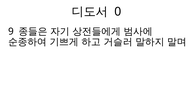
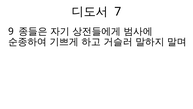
0: 0 -> 7 (118, 12)
